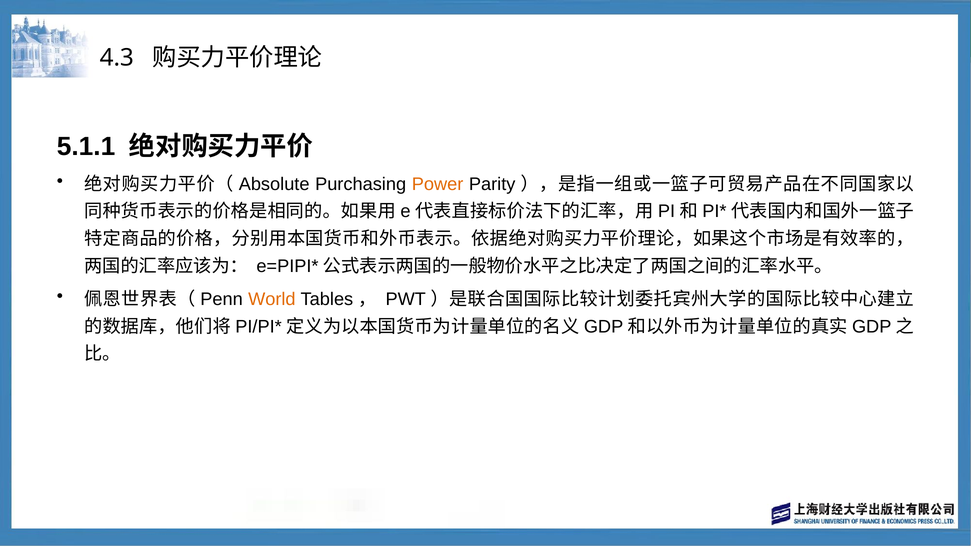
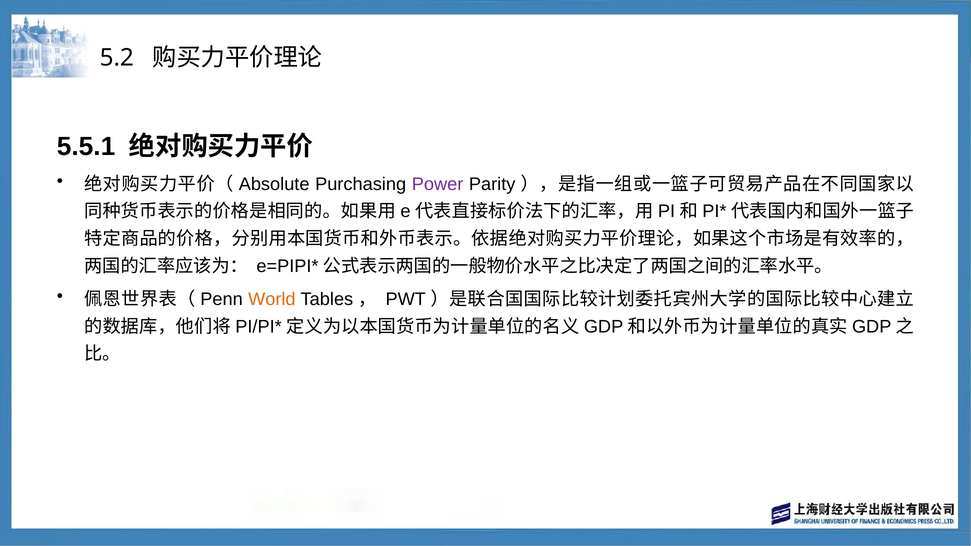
4.3: 4.3 -> 5.2 (117, 58)
5.1.1: 5.1.1 -> 5.5.1 (86, 147)
Power colour: orange -> purple (438, 184)
